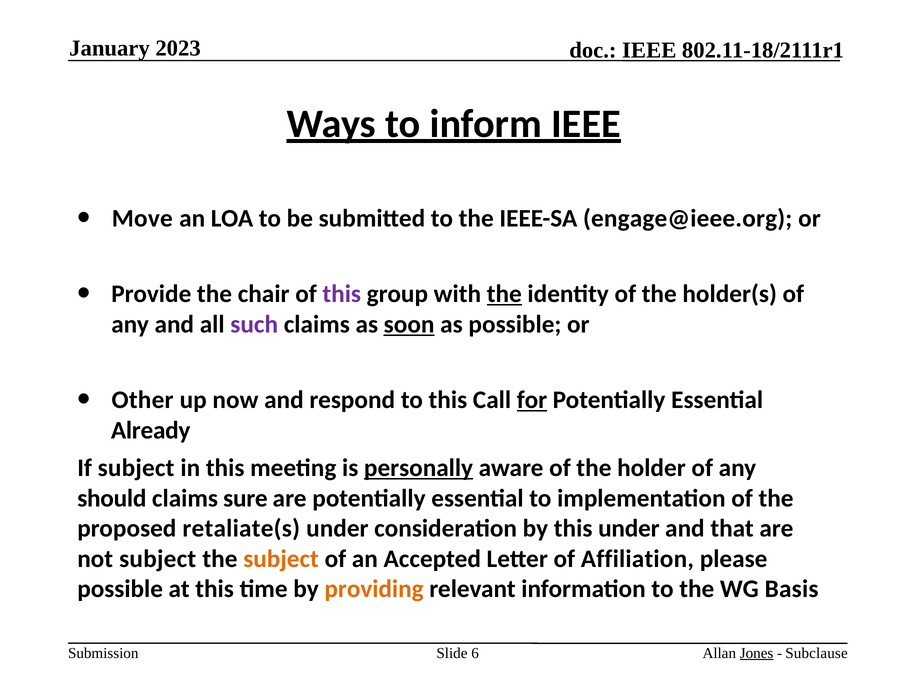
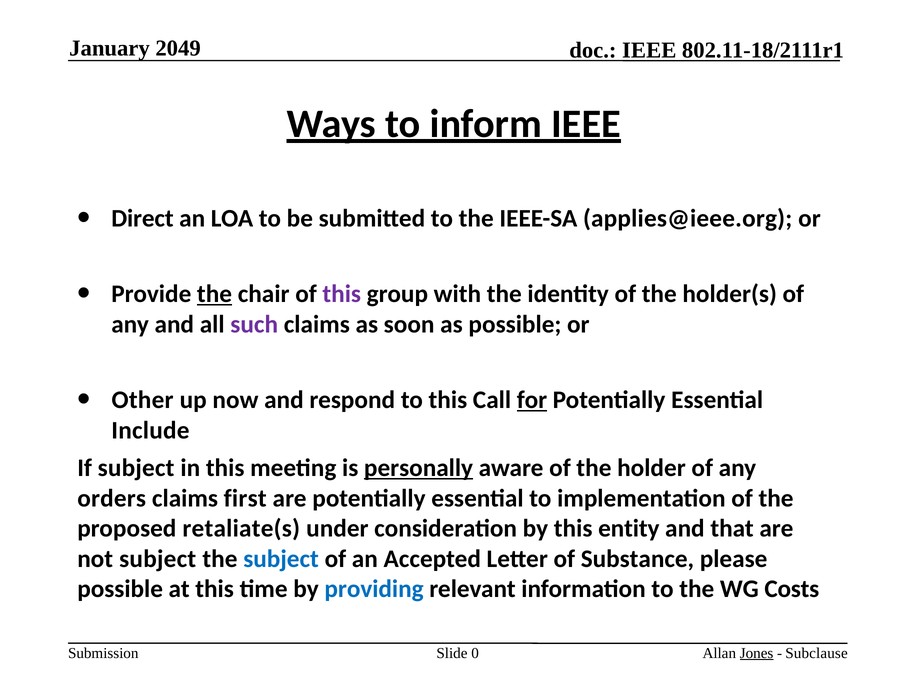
2023: 2023 -> 2049 (178, 48)
Move: Move -> Direct (142, 218)
engage@ieee.org: engage@ieee.org -> applies@ieee.org (688, 218)
the underline: none -> present (214, 294)
the underline: present -> none (504, 294)
soon underline: present -> none (409, 324)
Already: Already -> Include (150, 430)
should: should -> orders (112, 498)
sure: sure -> first (245, 498)
this under: under -> entity (629, 529)
subject colour: orange -> blue (281, 559)
Affiliation: Affiliation -> Substance (637, 559)
providing colour: orange -> blue (374, 589)
Basis: Basis -> Costs (792, 589)
6: 6 -> 0 (475, 653)
